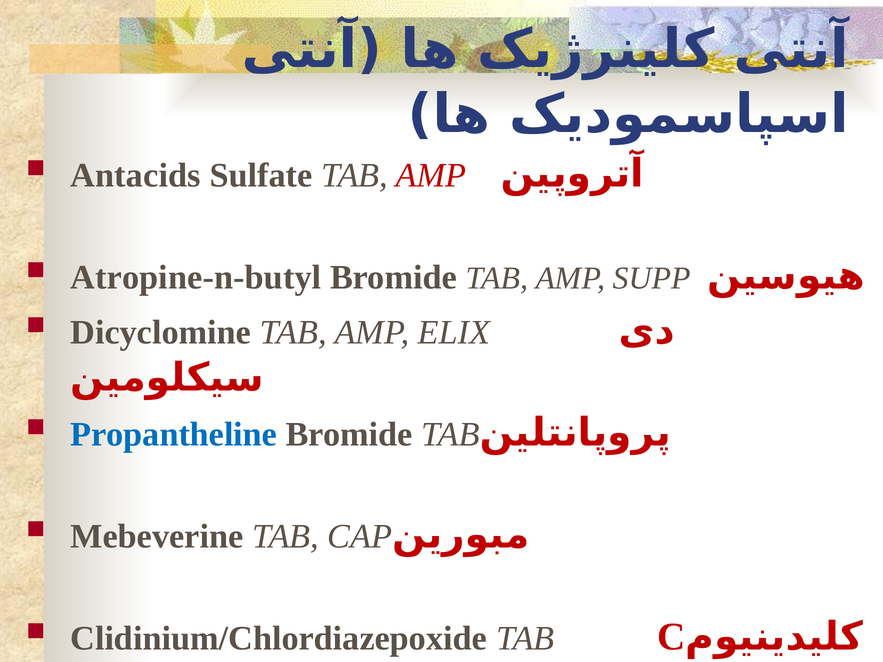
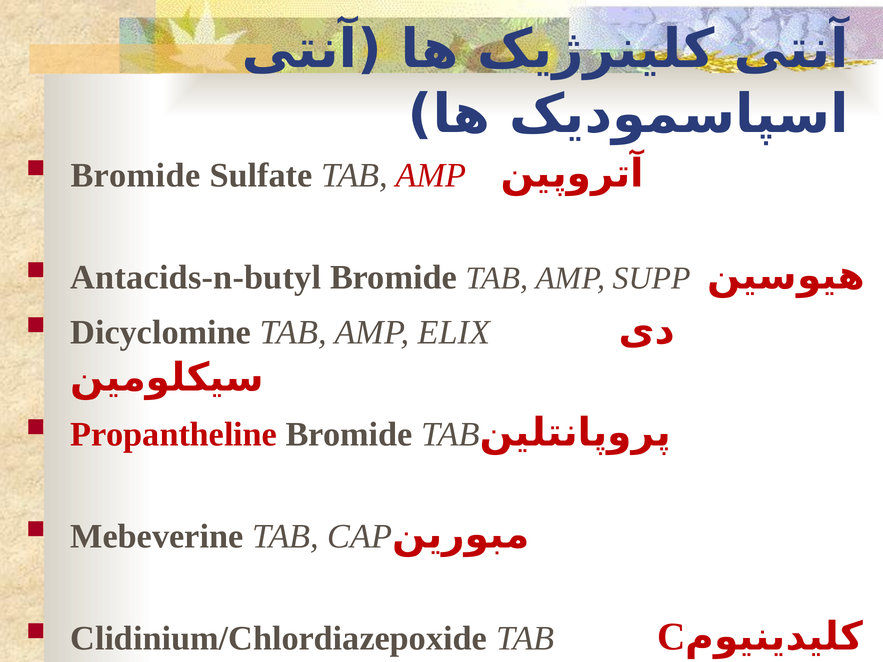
Antacids: Antacids -> Bromide (135, 176)
Atropine-n-butyl: Atropine-n-butyl -> Antacids-n-butyl (196, 278)
Propantheline colour: blue -> red (174, 435)
